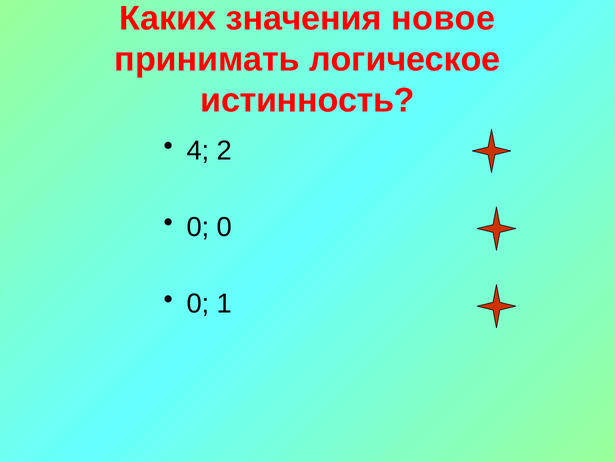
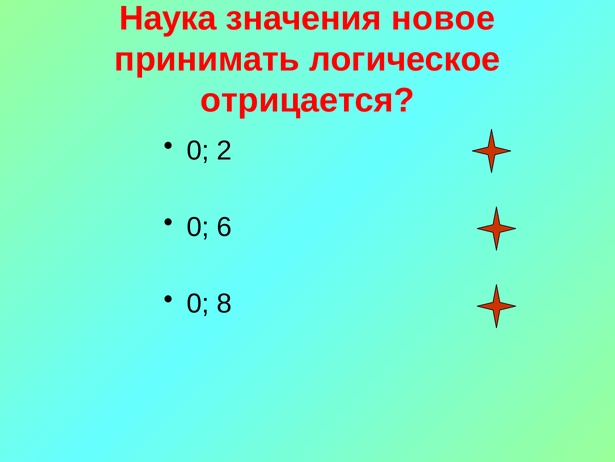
Каких: Каких -> Наука (168, 18)
истинность: истинность -> отрицается (307, 100)
4: 4 -> 0 (198, 150)
0 0: 0 -> 6 (225, 227)
1: 1 -> 8 (225, 303)
